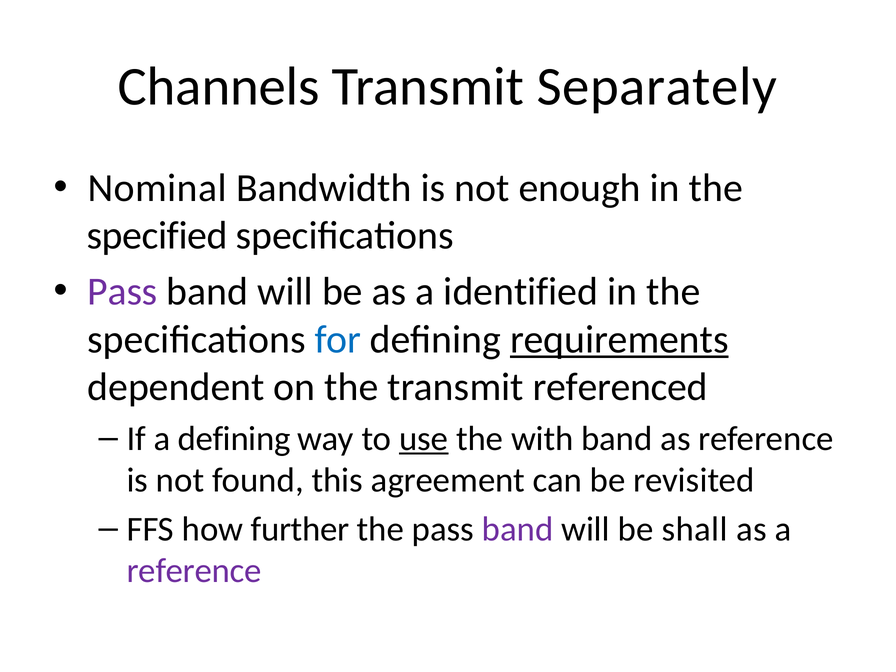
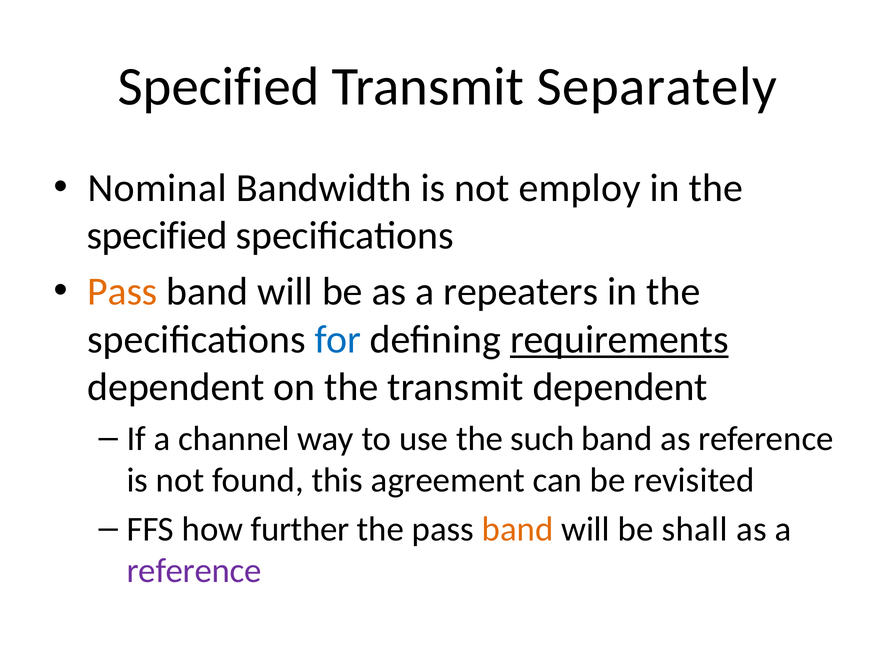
Channels: Channels -> Specified (219, 87)
enough: enough -> employ (580, 188)
Pass colour: purple -> orange (122, 292)
identified: identified -> repeaters (521, 292)
transmit referenced: referenced -> dependent (620, 387)
a defining: defining -> channel (234, 439)
use underline: present -> none (424, 439)
with: with -> such (542, 439)
band colour: purple -> orange (518, 529)
